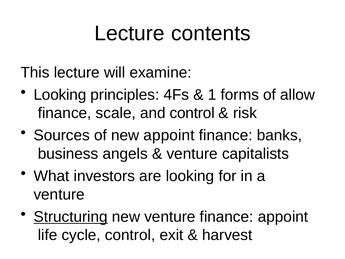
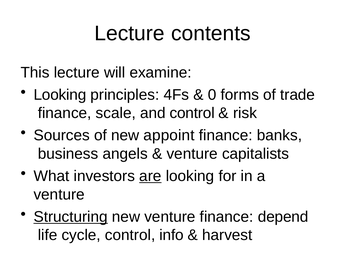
1: 1 -> 0 (212, 95)
allow: allow -> trade (298, 95)
are underline: none -> present (150, 176)
finance appoint: appoint -> depend (283, 217)
exit: exit -> info (172, 235)
